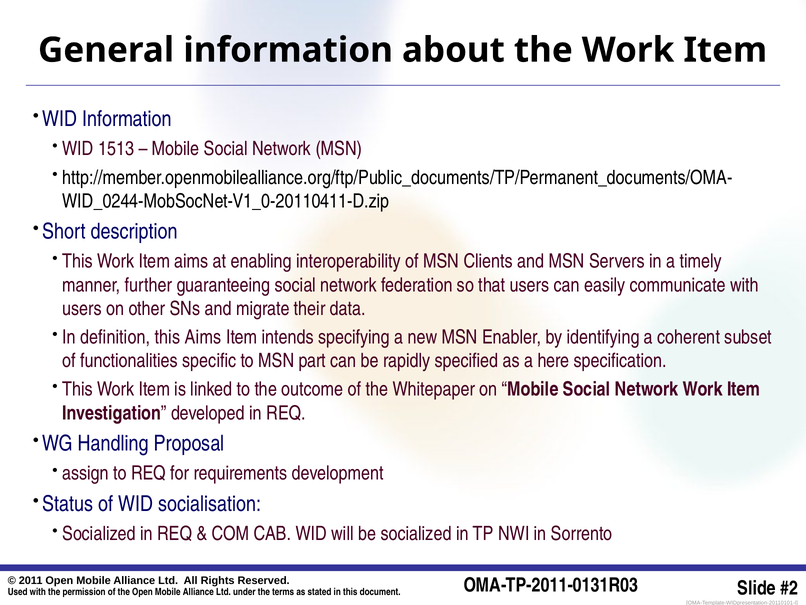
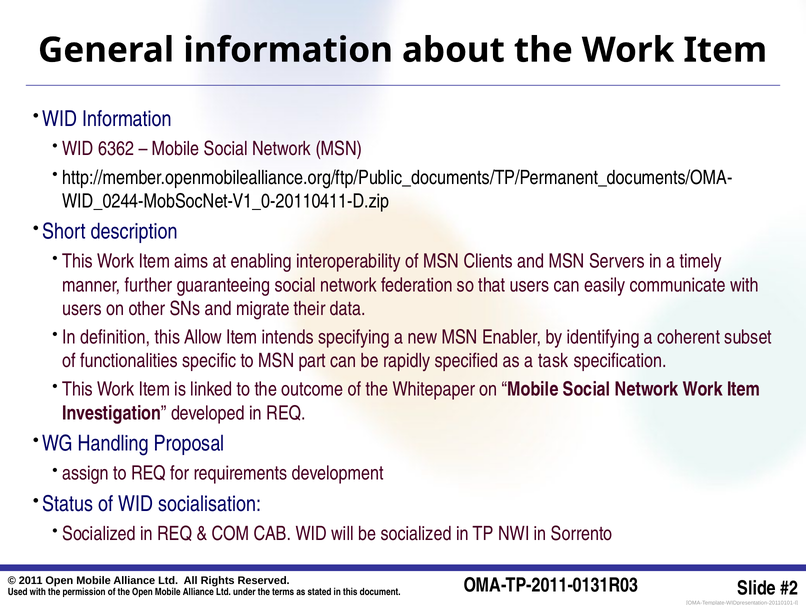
1513: 1513 -> 6362 (116, 149)
this Aims: Aims -> Allow (203, 337)
here: here -> task (553, 361)
